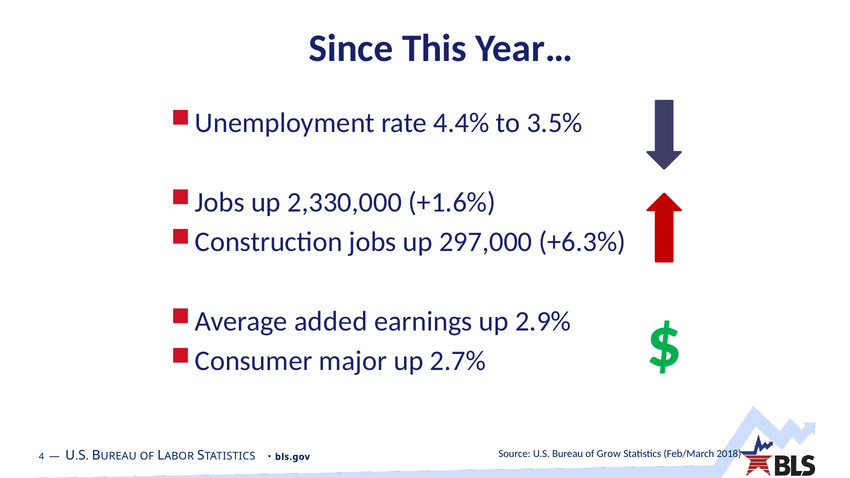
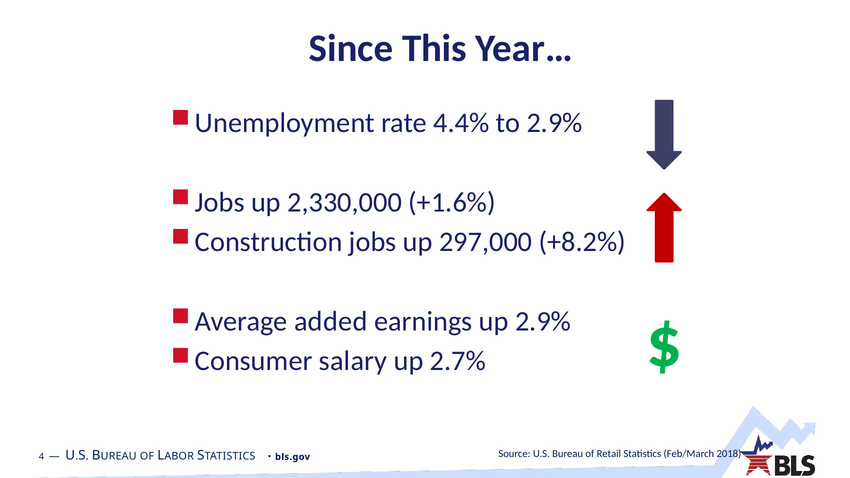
to 3.5%: 3.5% -> 2.9% (555, 123)
+6.3%: +6.3% -> +8.2% (582, 242)
major: major -> salary (353, 361)
Grow: Grow -> Retail (609, 454)
